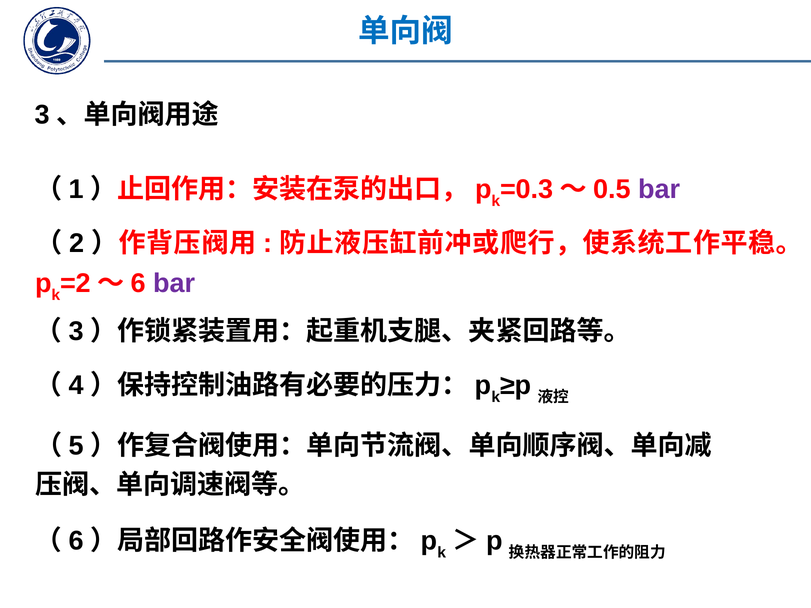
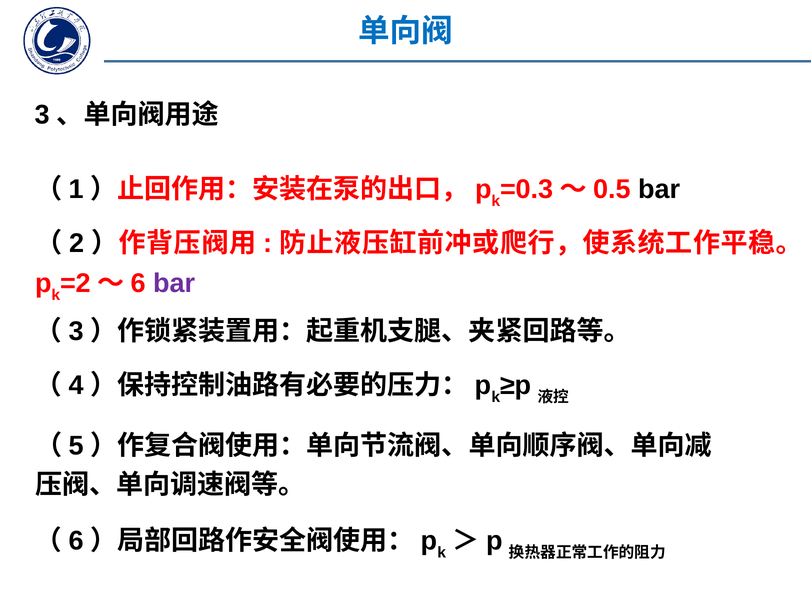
bar colour: purple -> black (659, 189)
